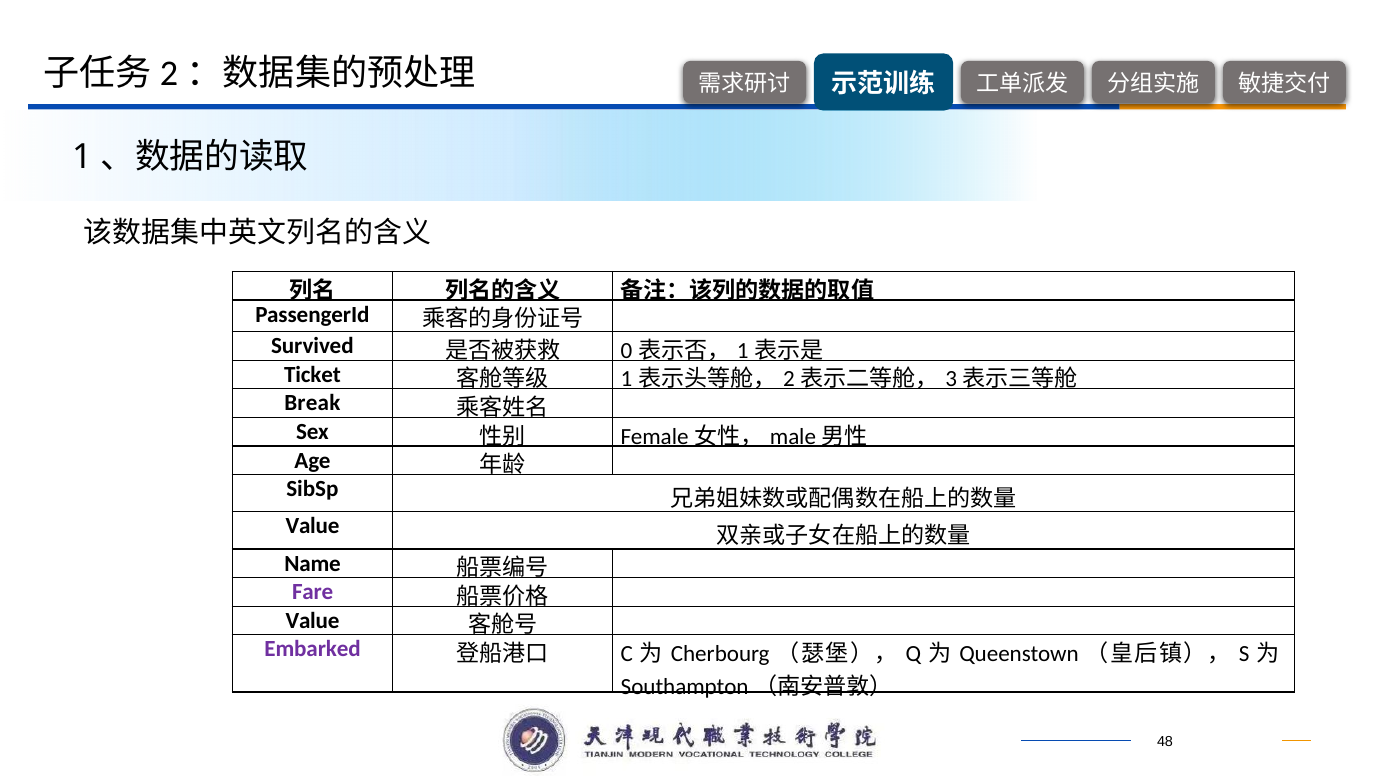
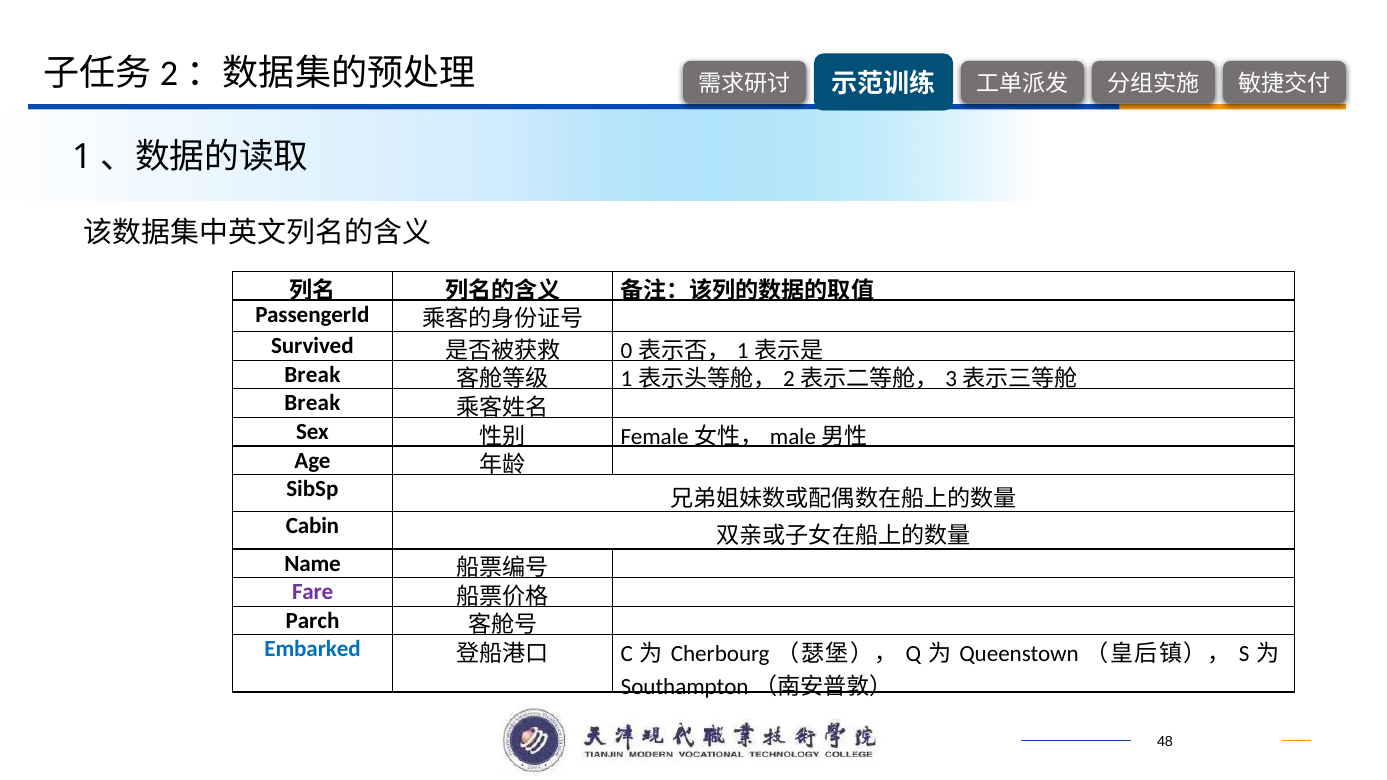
Ticket: Ticket -> Break (312, 375)
Value: Value -> Cabin (313, 526)
Value: Value -> Parch (312, 621)
Embarked colour: purple -> blue (313, 649)
